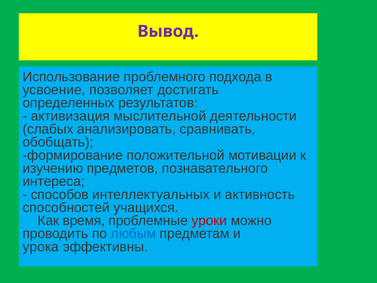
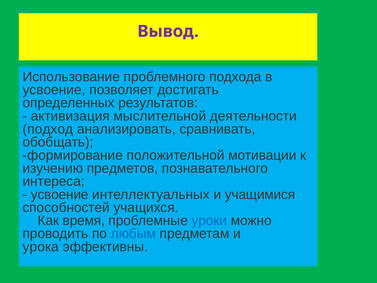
слабых: слабых -> подход (48, 129)
способов: способов -> усвоение (60, 194)
активность: активность -> учащимися (260, 194)
уроки colour: red -> blue (209, 220)
